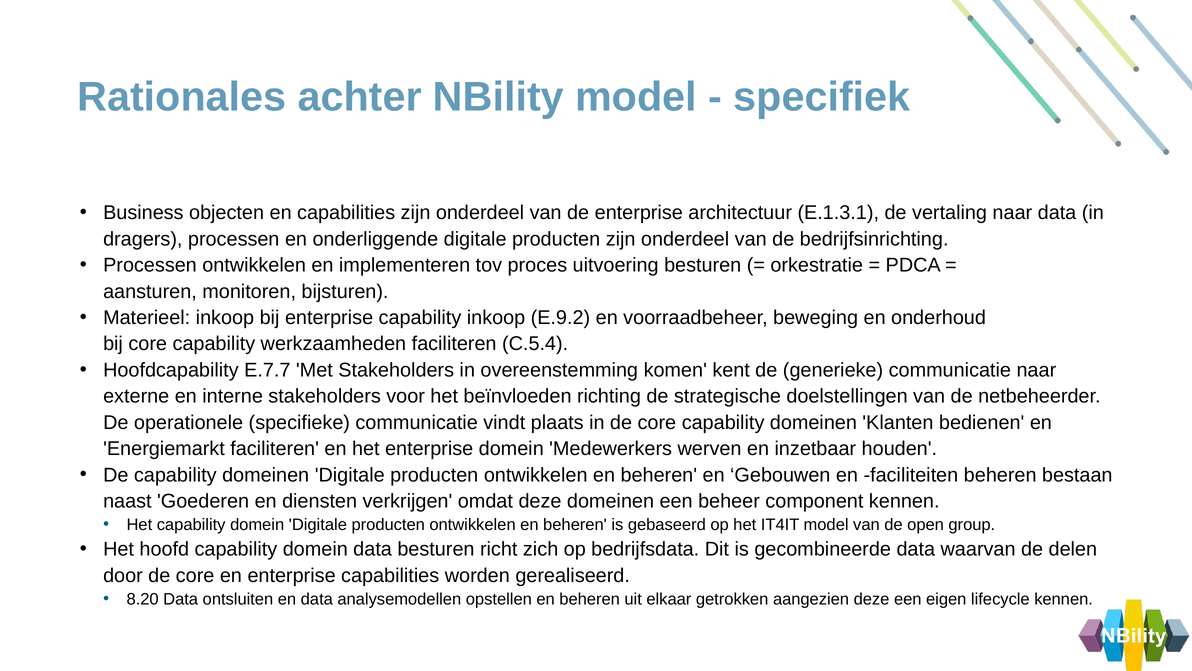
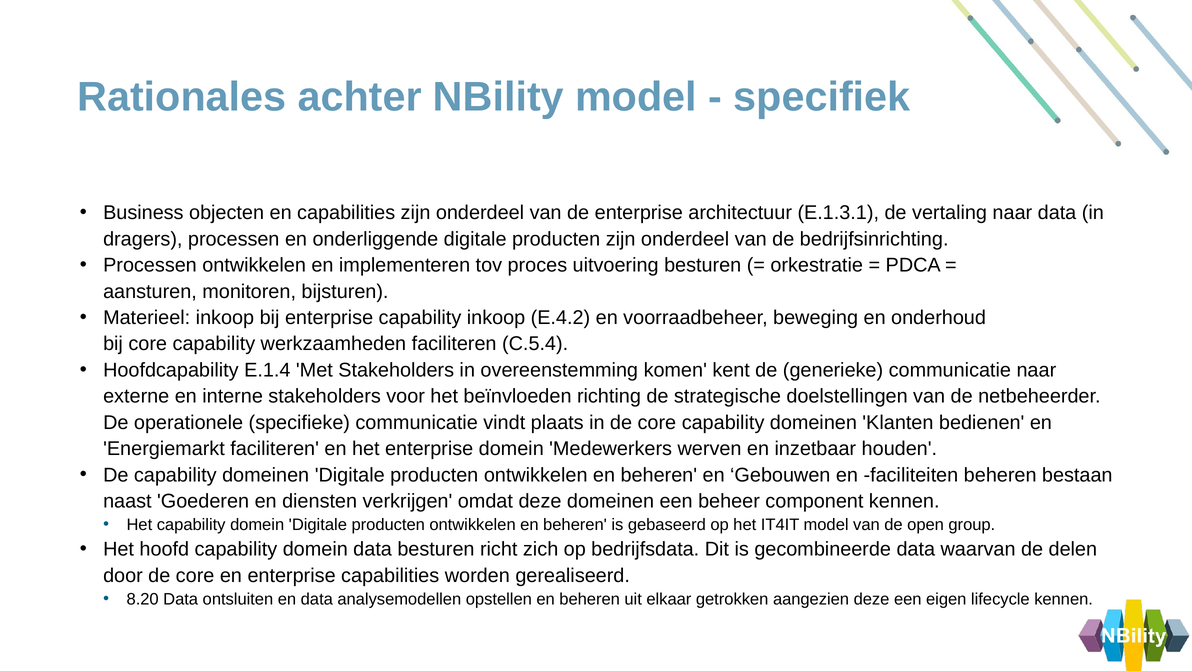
E.9.2: E.9.2 -> E.4.2 (560, 317)
E.7.7: E.7.7 -> E.1.4 (267, 370)
